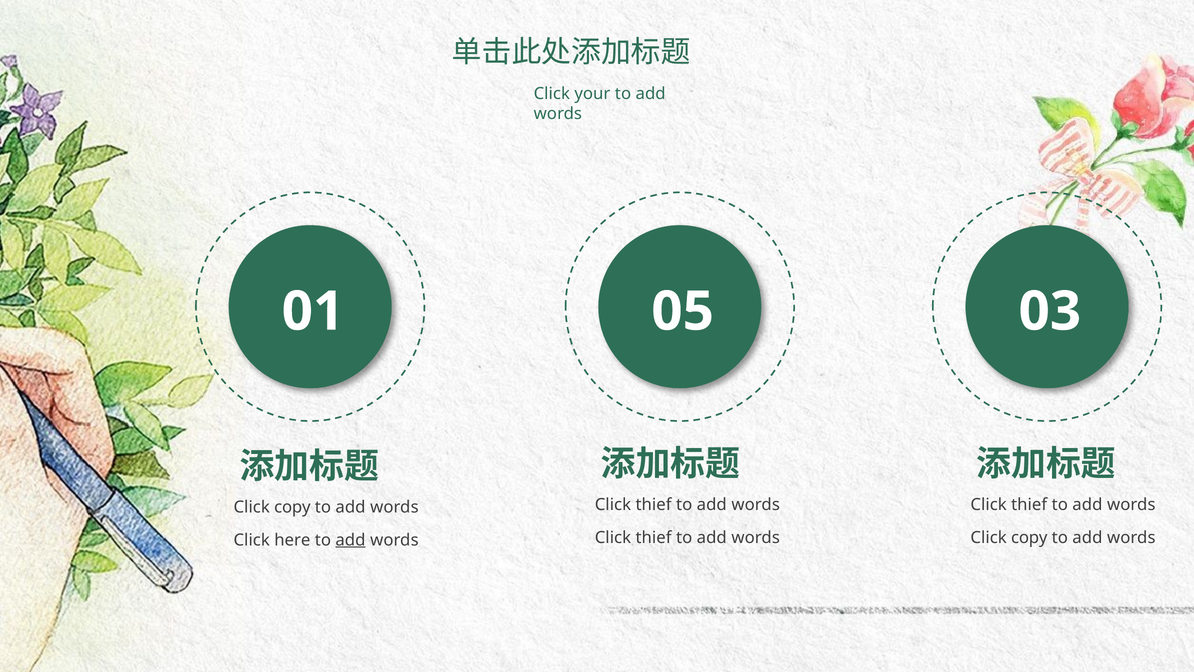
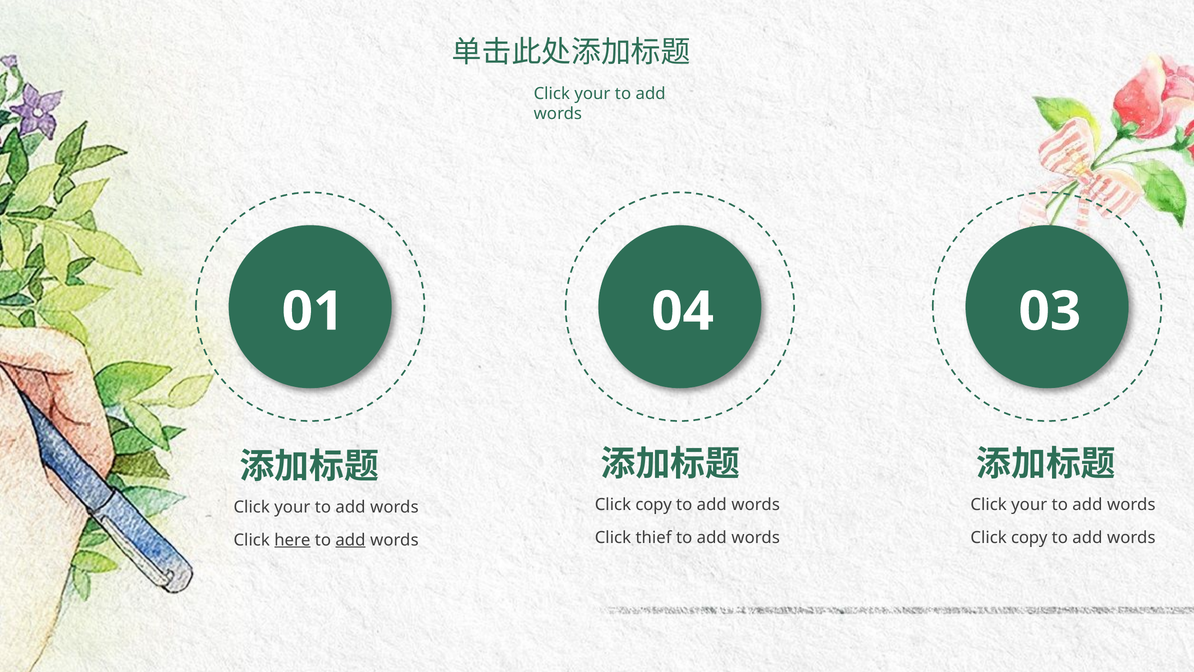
05: 05 -> 04 (683, 311)
thief: thief -> copy (654, 504)
thief: thief -> your (1029, 504)
copy: copy -> your (292, 507)
here underline: none -> present (292, 540)
